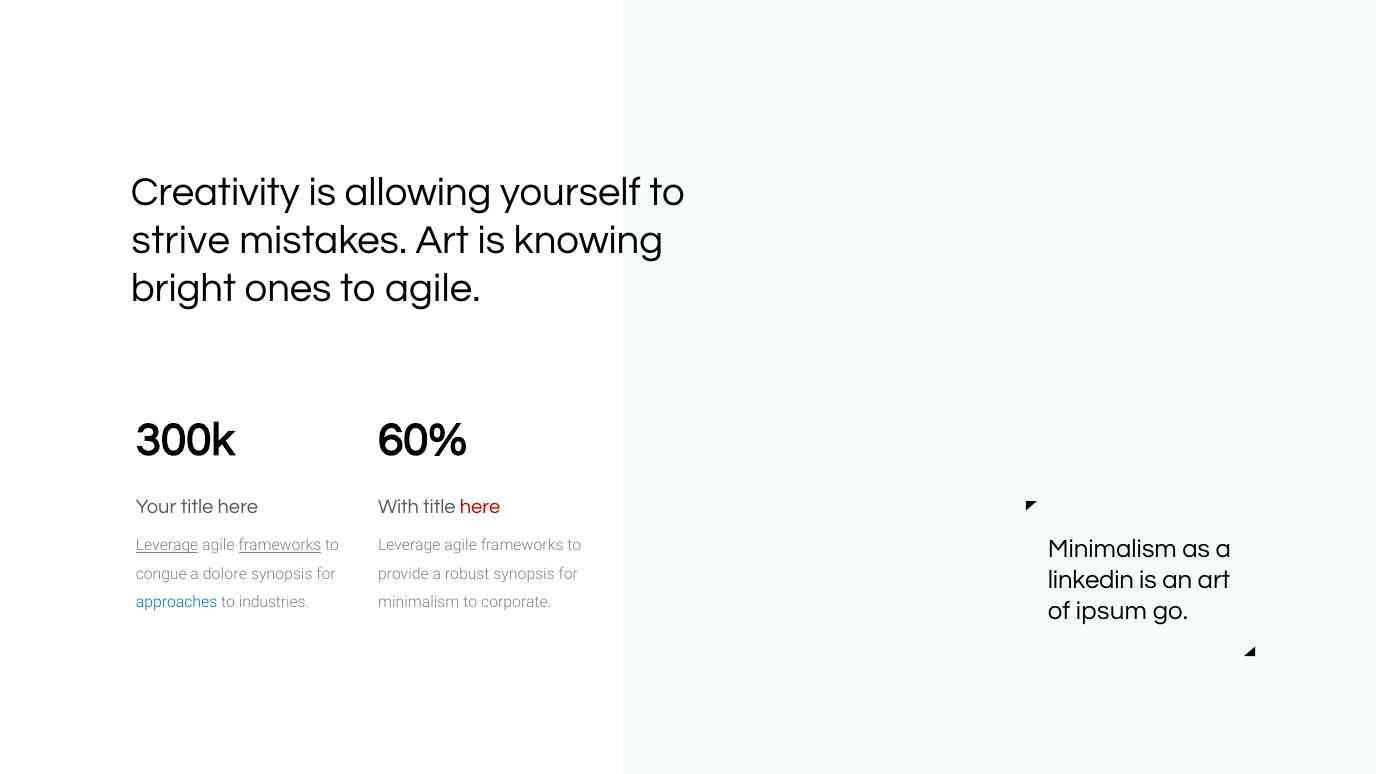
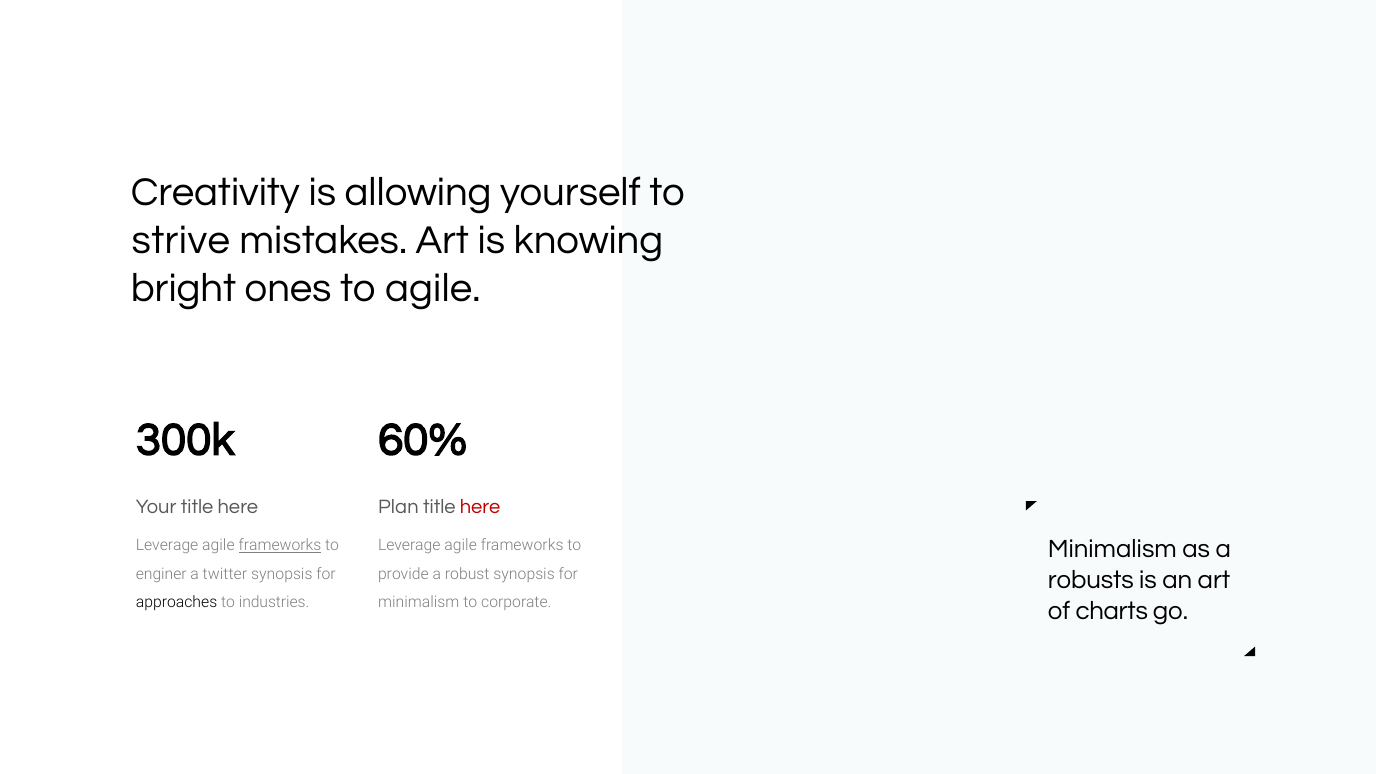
With: With -> Plan (398, 507)
Leverage underline: present -> none (167, 546)
congue: congue -> enginer (161, 574)
dolore: dolore -> twitter (225, 574)
linkedin: linkedin -> robusts (1091, 580)
approaches colour: blue -> black (177, 602)
ipsum: ipsum -> charts (1112, 611)
